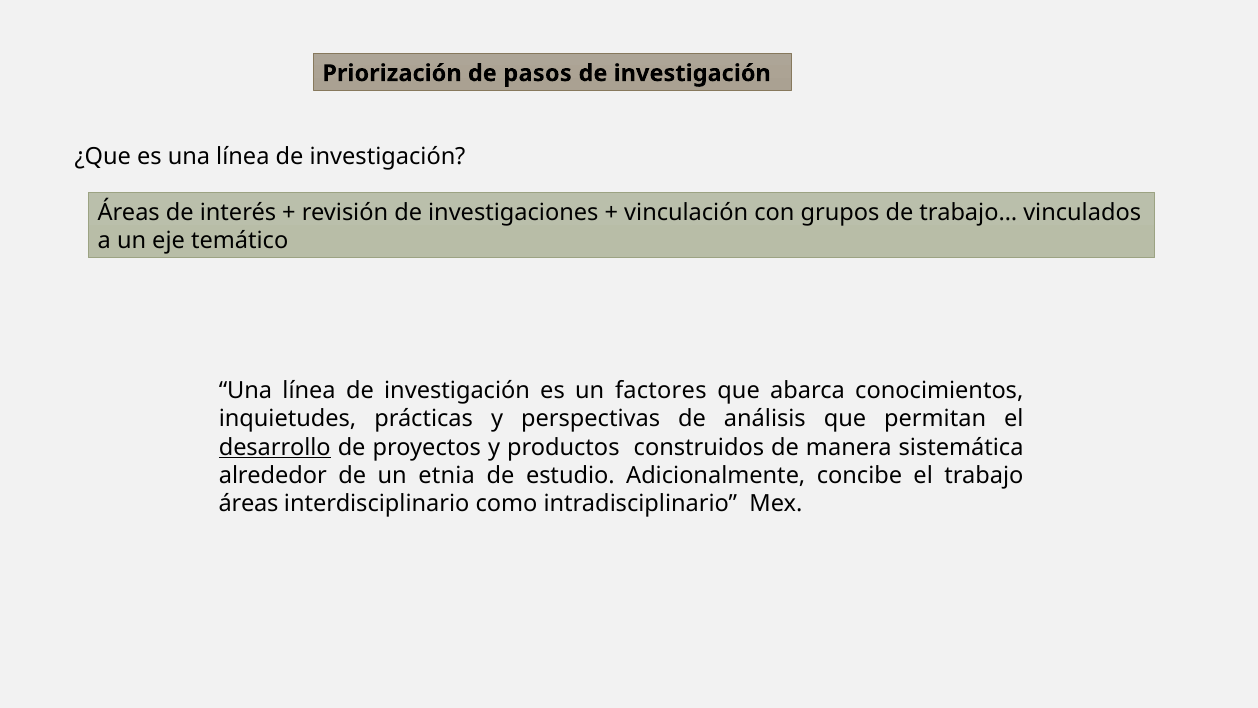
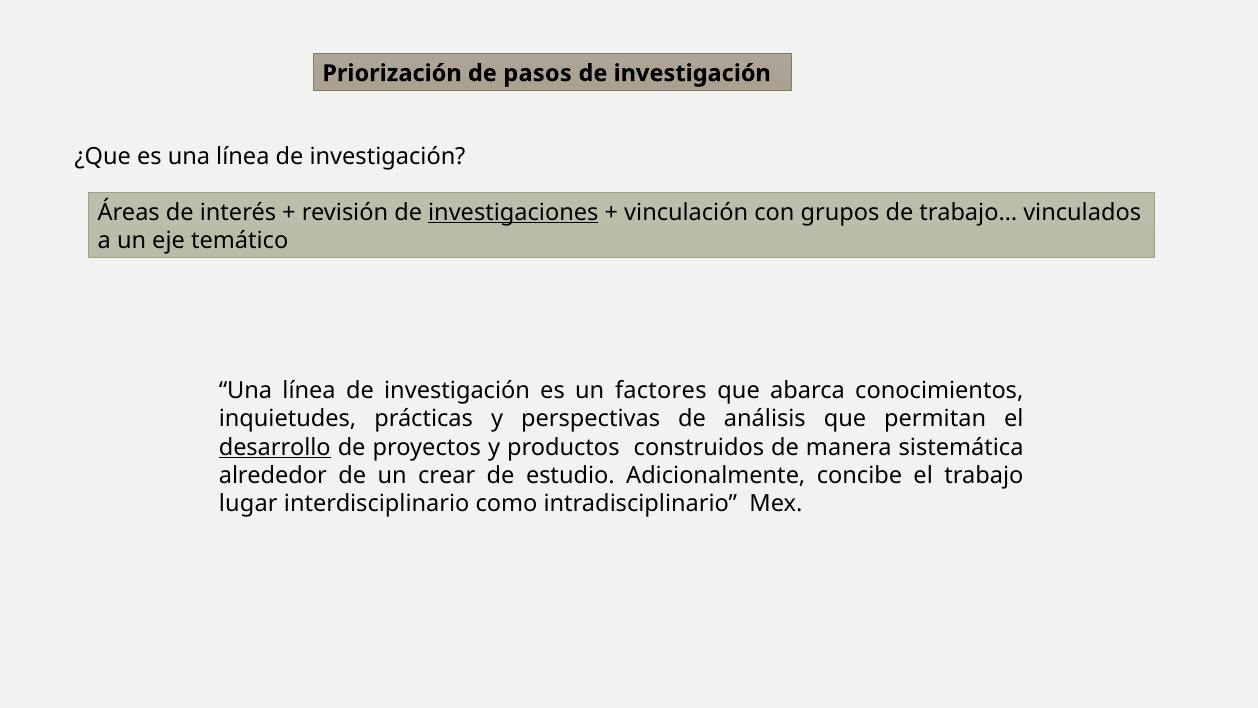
investigaciones underline: none -> present (513, 212)
etnia: etnia -> crear (447, 475)
áreas: áreas -> lugar (248, 504)
